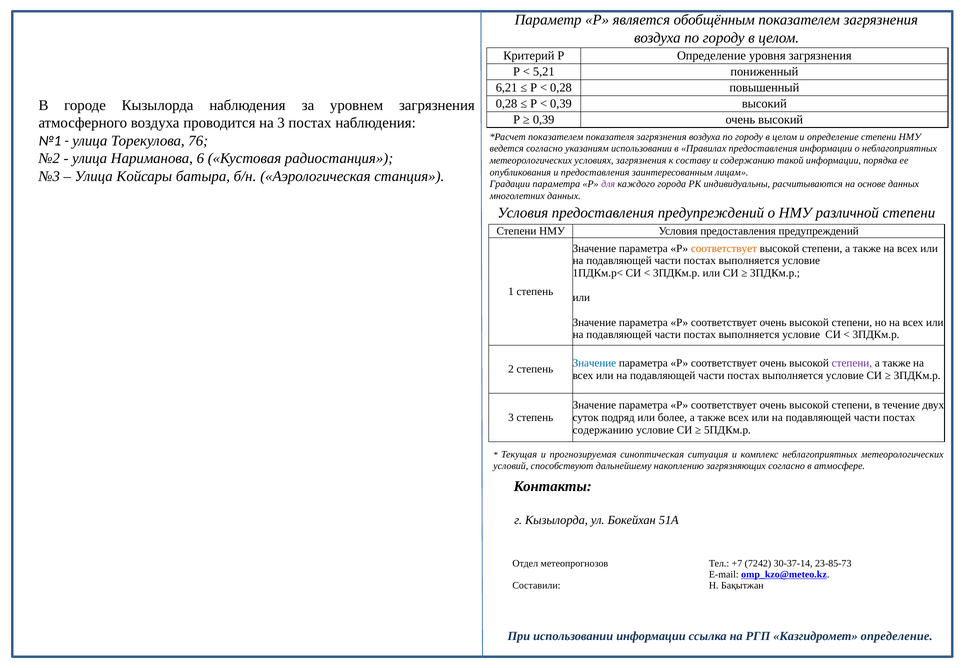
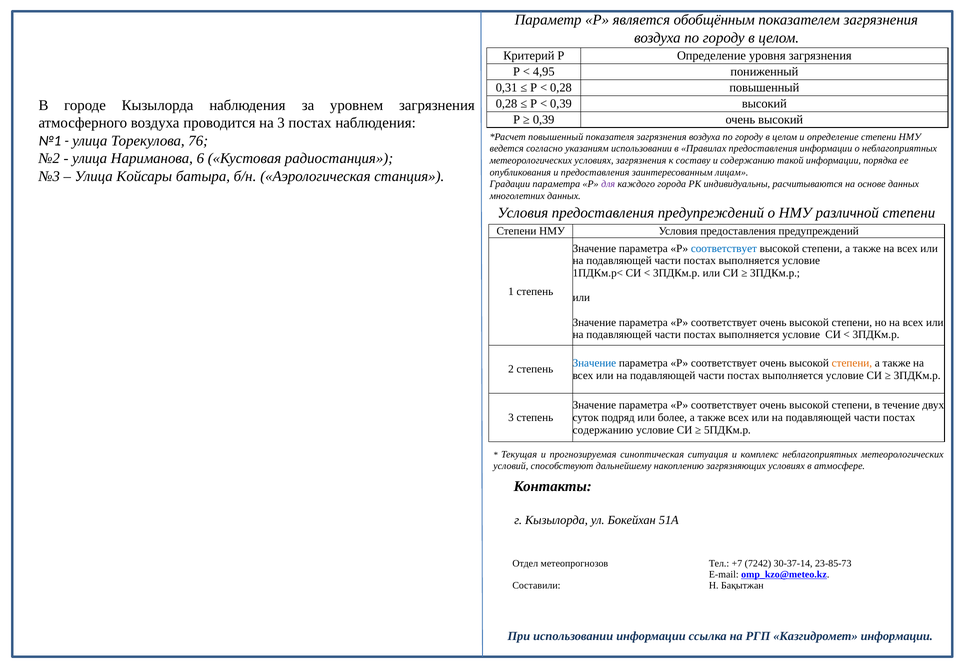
5,21: 5,21 -> 4,95 (544, 72)
6,21: 6,21 -> 0,31 (507, 88)
показателем: показателем -> повышенный (556, 137)
соответствует colour: orange -> blue (724, 248)
степени colour: purple -> orange (852, 363)
загрязняющих согласно: согласно -> условиях (787, 466)
Казгидромет определение: определение -> информации (897, 636)
